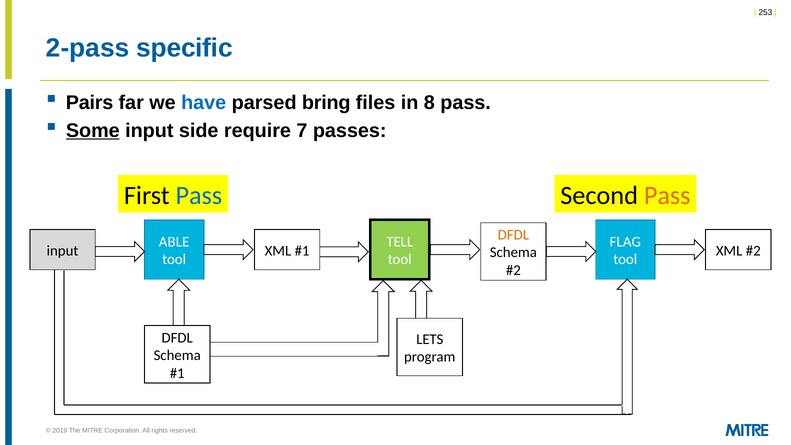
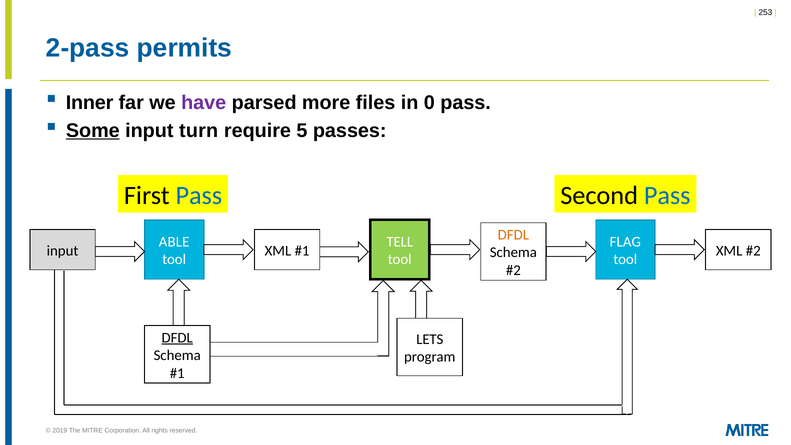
specific: specific -> permits (184, 48)
Pairs: Pairs -> Inner (90, 103)
have colour: blue -> purple (204, 103)
bring: bring -> more (326, 103)
8: 8 -> 0 (429, 103)
side: side -> turn (199, 130)
7: 7 -> 5 (302, 130)
Pass colour: orange -> blue (667, 196)
DFDL underline: none -> present (177, 338)
